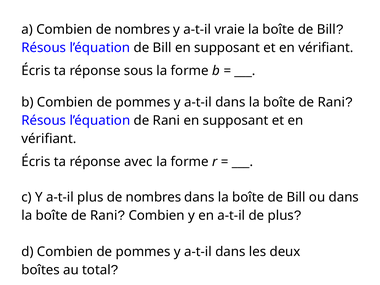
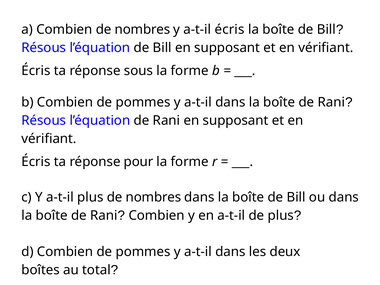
a-t-il vraie: vraie -> écris (230, 29)
avec: avec -> pour (139, 162)
